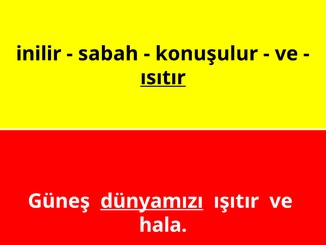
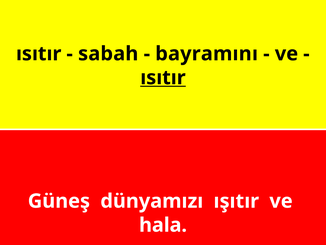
inilir: inilir -> ısıtır (39, 54)
konuşulur: konuşulur -> bayramını (207, 54)
dünyamızı underline: present -> none (152, 201)
